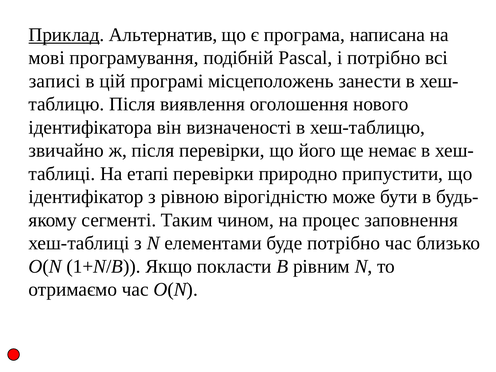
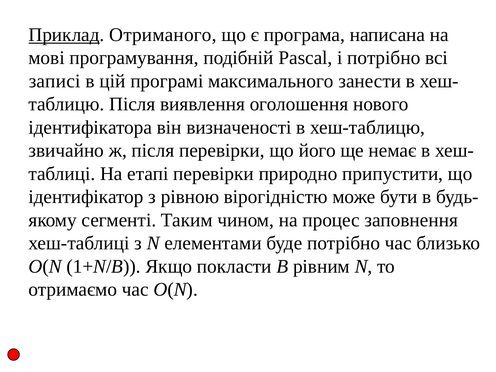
Альтернатив: Альтернатив -> Отриманого (163, 35)
місцеположень: місцеположень -> максимального (271, 81)
